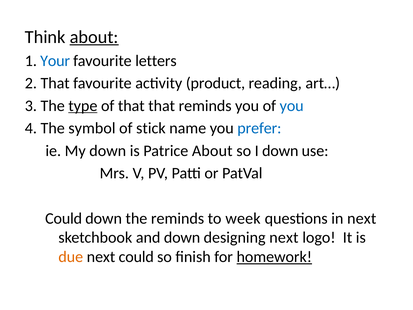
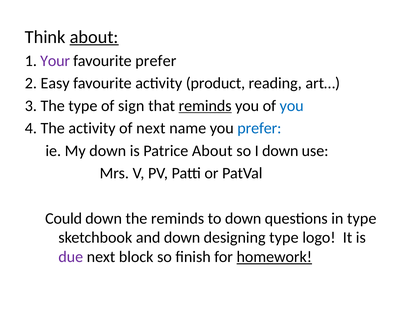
Your colour: blue -> purple (55, 61)
favourite letters: letters -> prefer (156, 61)
2 That: That -> Easy (55, 83)
type underline: present -> none (83, 106)
of that: that -> sign (131, 106)
reminds underline: none -> present (205, 106)
The symbol: symbol -> activity (92, 128)
of stick: stick -> next (151, 128)
to week: week -> down (243, 218)
in next: next -> type (362, 218)
designing next: next -> type (284, 237)
due colour: orange -> purple (71, 257)
next could: could -> block (136, 257)
